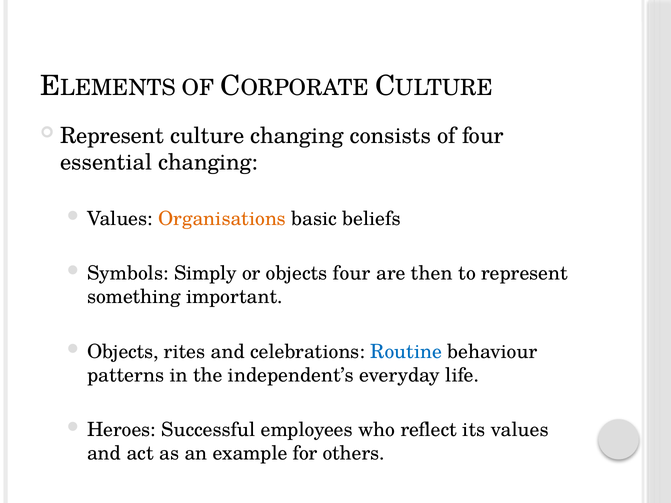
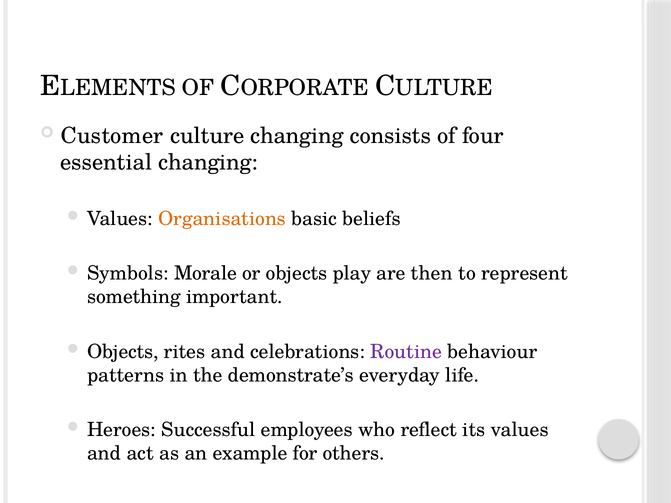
Represent: Represent -> Customer (112, 136)
Simply: Simply -> Morale (205, 274)
objects four: four -> play (352, 274)
Routine colour: blue -> purple (406, 352)
independent’s: independent’s -> demonstrate’s (291, 375)
